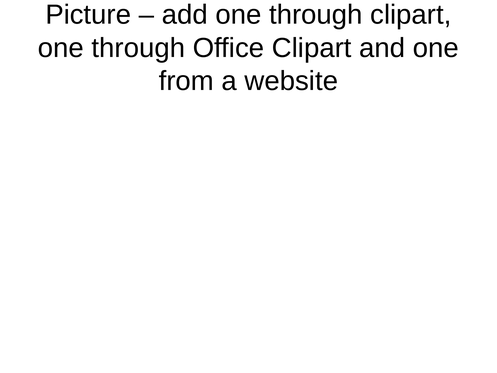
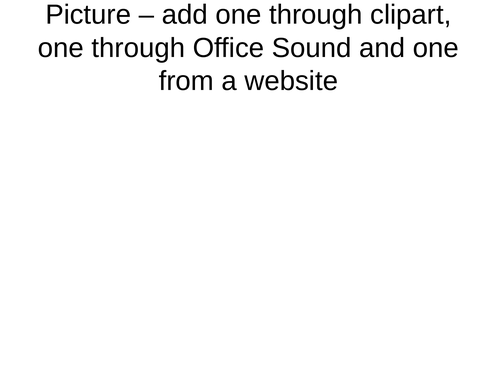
Office Clipart: Clipart -> Sound (312, 48)
